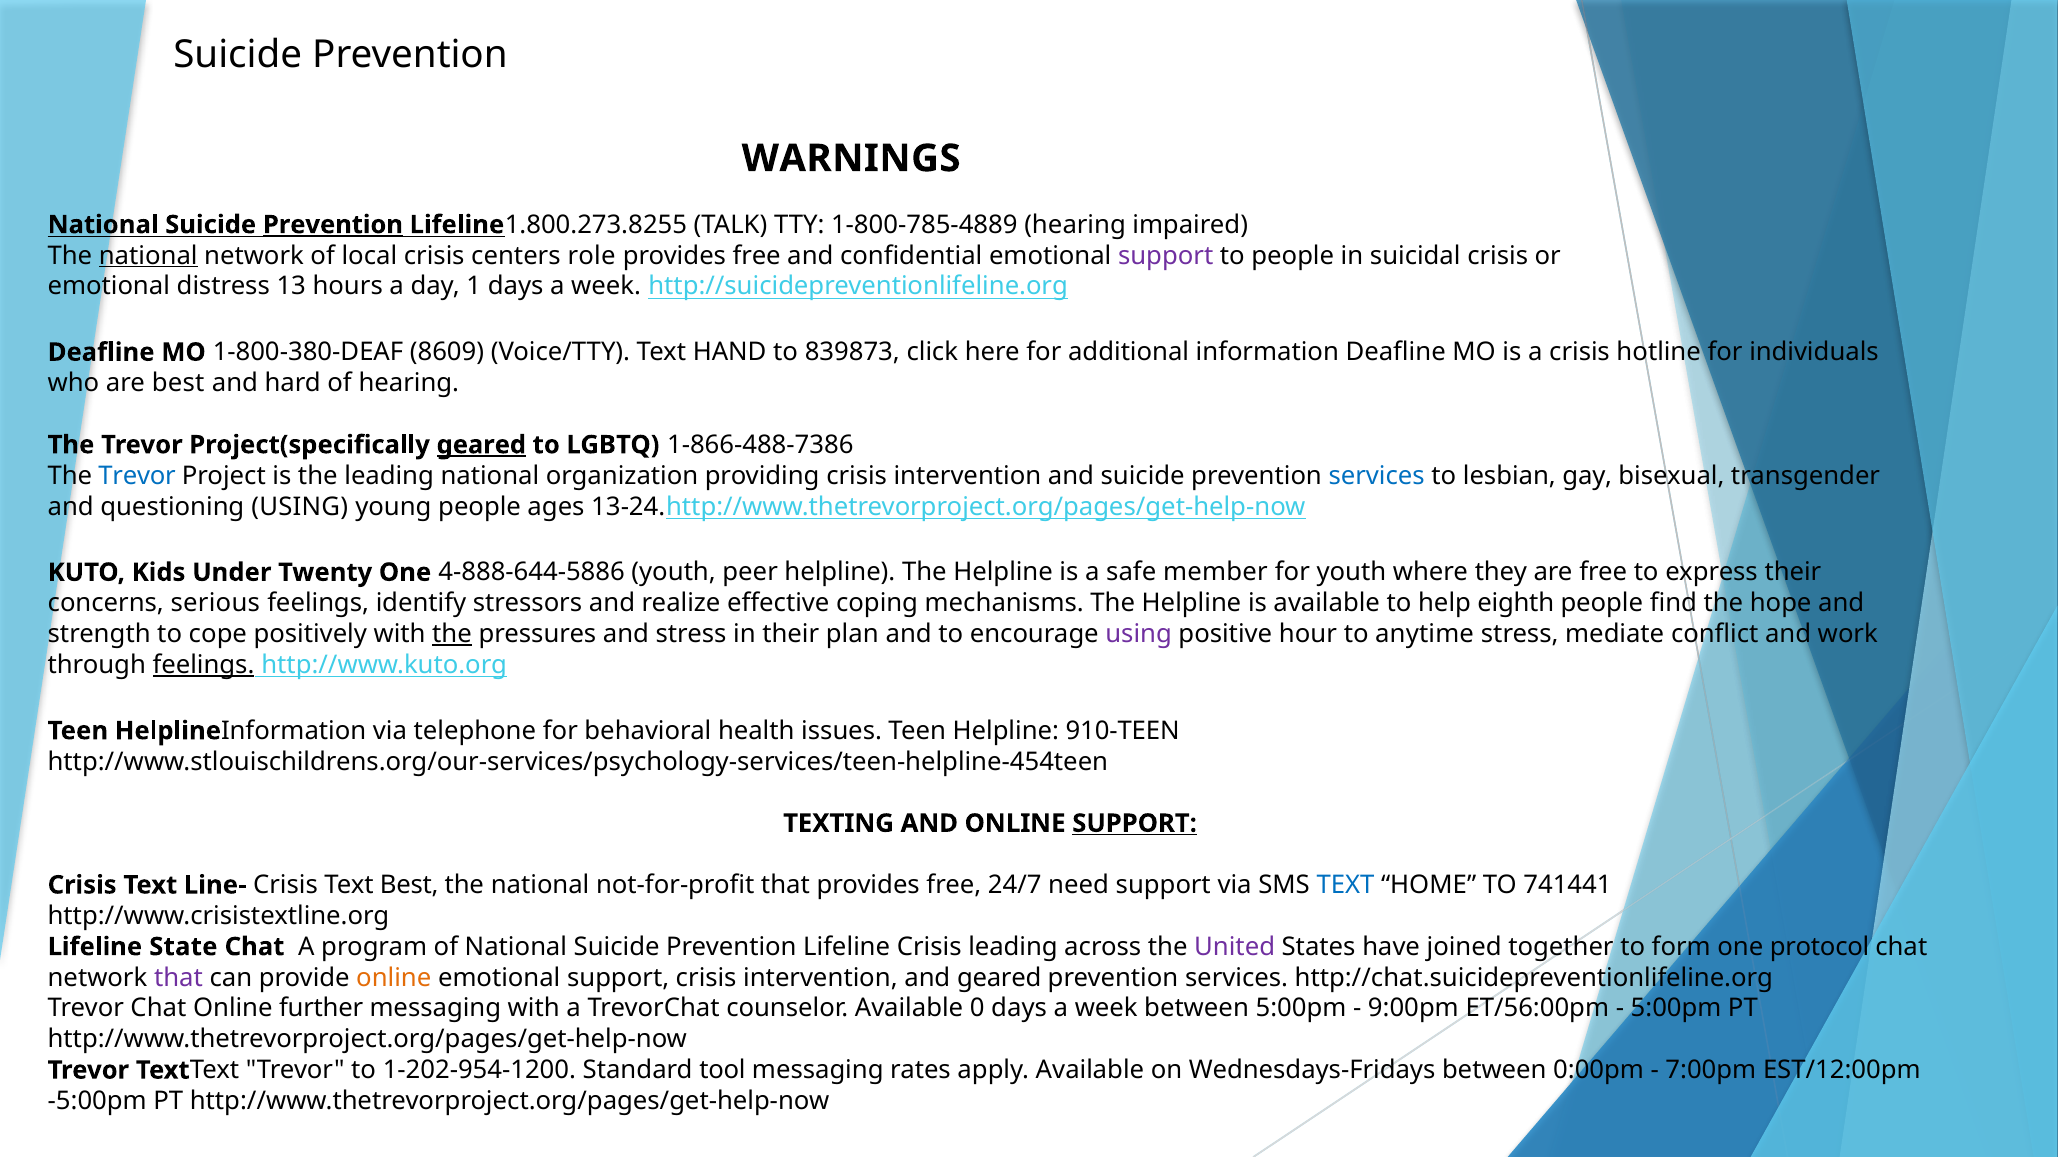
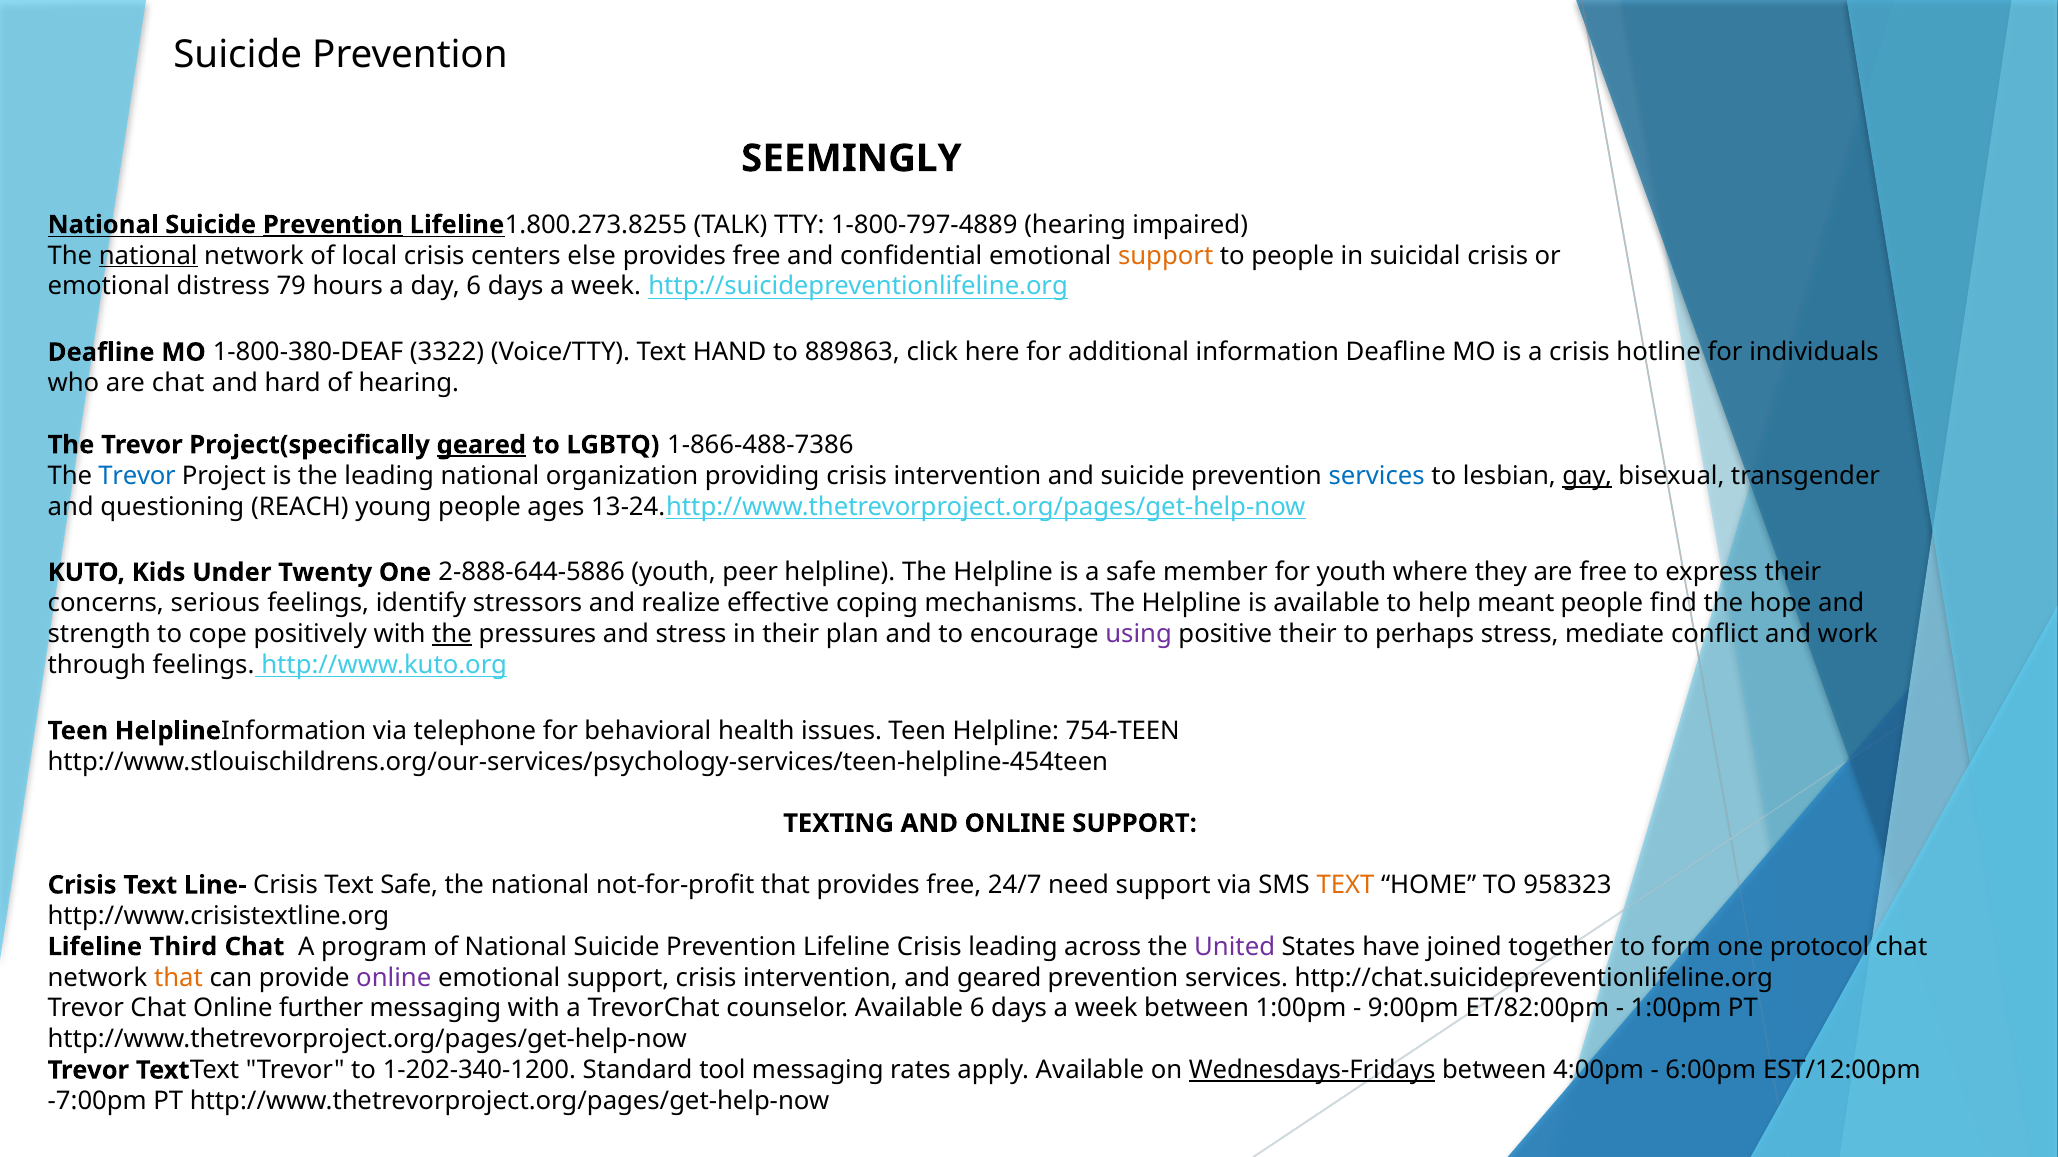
WARNINGS: WARNINGS -> SEEMINGLY (851, 159)
1-800-785-4889: 1-800-785-4889 -> 1-800-797-4889 (924, 225)
role: role -> else (592, 256)
support colour: purple -> orange (1166, 256)
13: 13 -> 79 (291, 287)
day 1: 1 -> 6 (474, 287)
8609: 8609 -> 3322 (447, 352)
839873: 839873 -> 889863 (852, 352)
are best: best -> chat (178, 383)
gay underline: none -> present (1587, 476)
questioning USING: USING -> REACH (300, 507)
4-888-644-5886: 4-888-644-5886 -> 2-888-644-5886 (532, 573)
eighth: eighth -> meant (1516, 604)
positive hour: hour -> their (1308, 634)
anytime: anytime -> perhaps (1425, 634)
feelings underline: present -> none (203, 665)
910-TEEN: 910-TEEN -> 754-TEEN (1123, 731)
SUPPORT underline: present -> none (1135, 824)
Text Best: Best -> Safe (409, 886)
TEXT colour: blue -> orange (1346, 886)
741441: 741441 -> 958323 (1568, 886)
State: State -> Third (183, 947)
that colour: purple -> orange (178, 978)
online colour: orange -> purple (394, 978)
Available 0: 0 -> 6 (977, 1009)
between 5:00pm: 5:00pm -> 1:00pm (1301, 1009)
ET/56:00pm: ET/56:00pm -> ET/82:00pm (1537, 1009)
5:00pm: 5:00pm -> 1:00pm (1676, 1009)
1-202-954-1200: 1-202-954-1200 -> 1-202-340-1200 (479, 1071)
Wednesdays-Fridays underline: none -> present (1312, 1071)
0:00pm: 0:00pm -> 4:00pm (1599, 1071)
7:00pm: 7:00pm -> 6:00pm (1711, 1071)
-5:00pm: -5:00pm -> -7:00pm (97, 1102)
